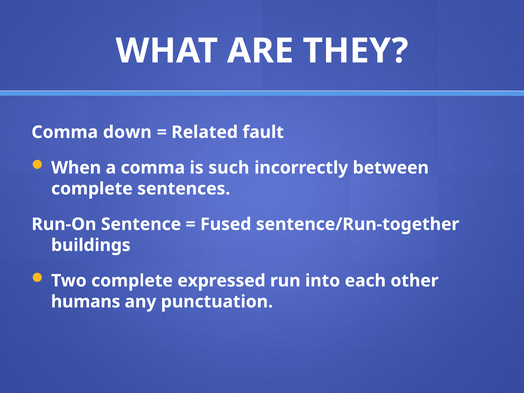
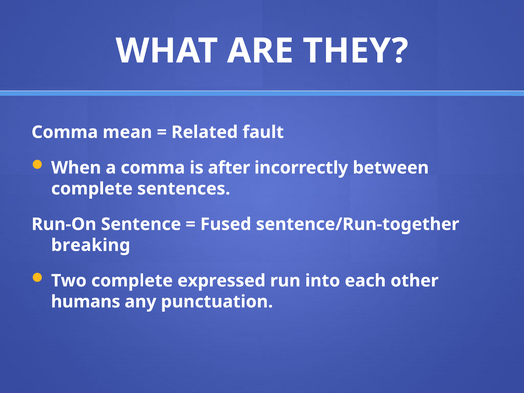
down: down -> mean (127, 132)
such: such -> after (229, 168)
buildings: buildings -> breaking (91, 245)
